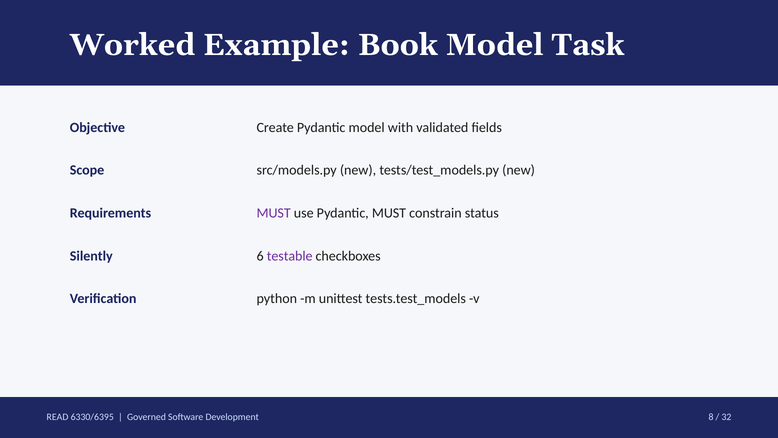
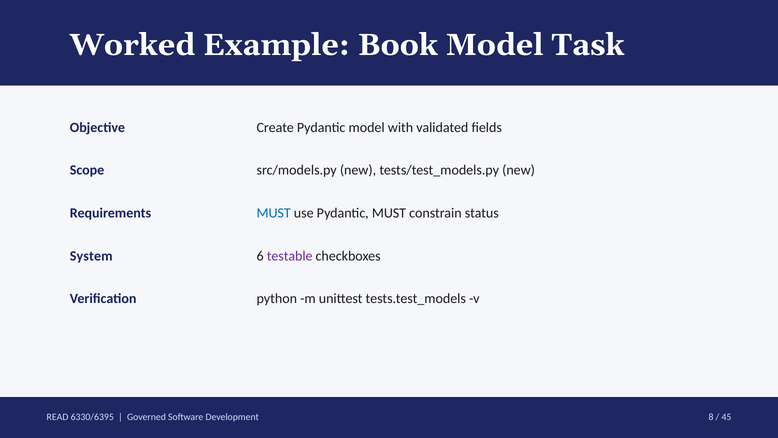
MUST colour: purple -> blue (274, 213)
Silently: Silently -> System (91, 256)
32: 32 -> 45 (726, 417)
